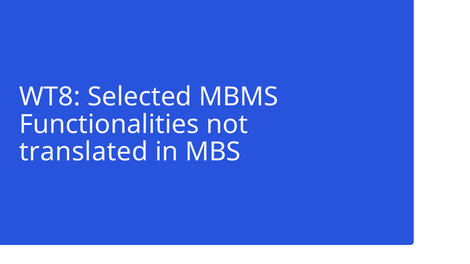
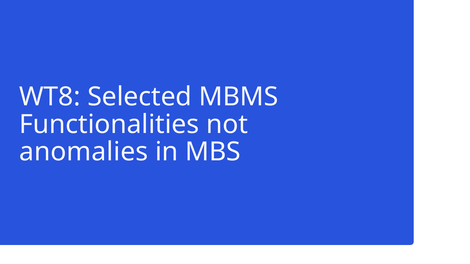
translated: translated -> anomalies (84, 152)
